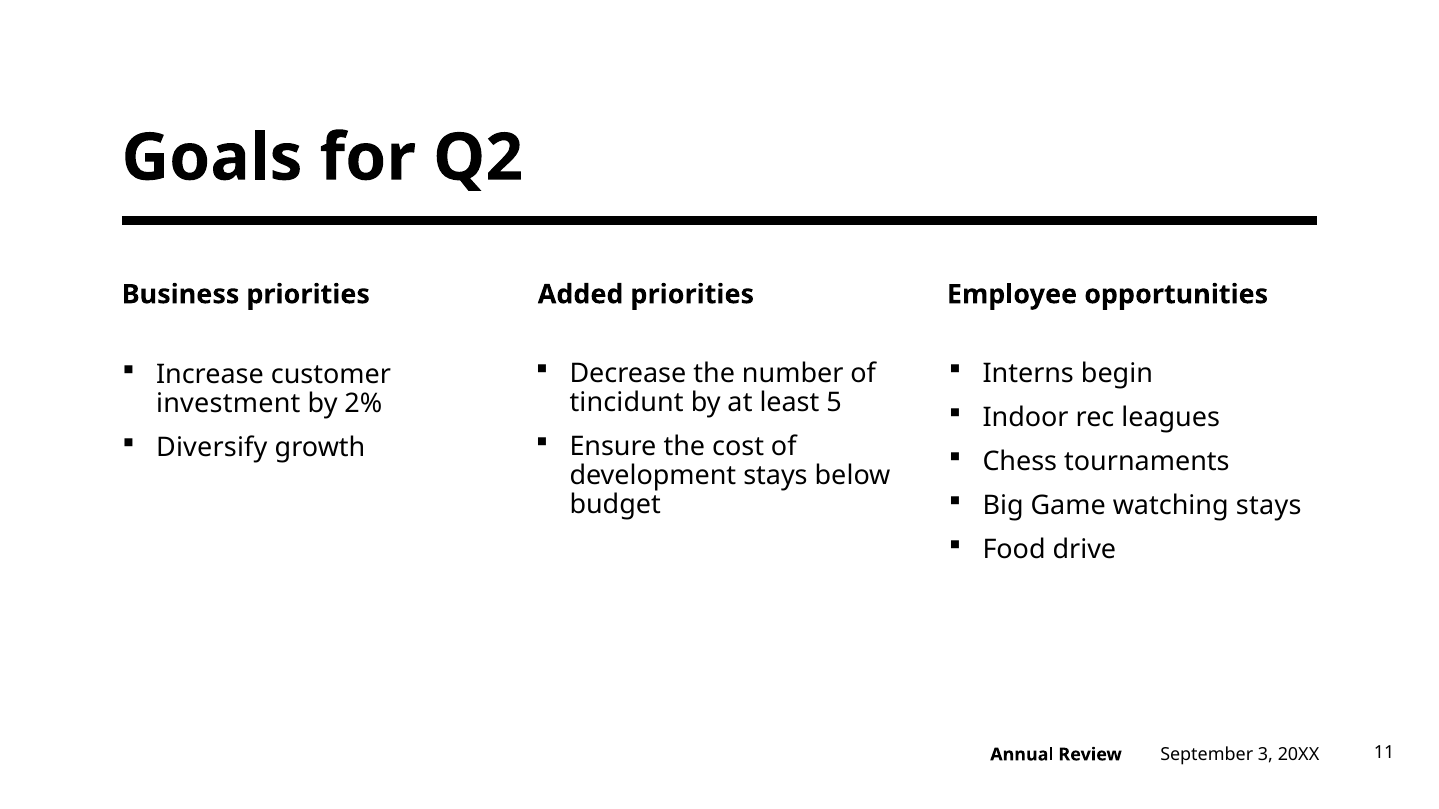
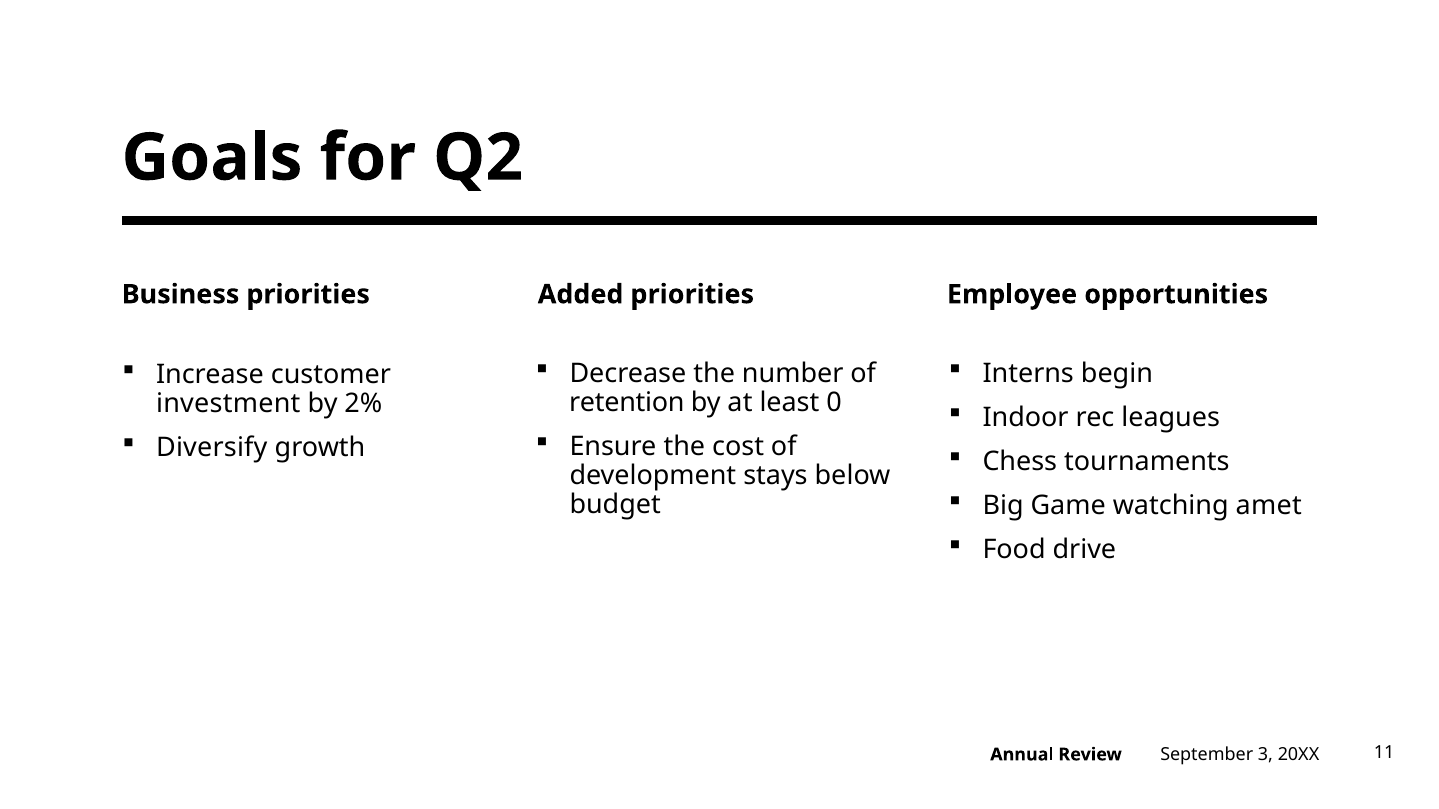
tincidunt: tincidunt -> retention (627, 403)
5: 5 -> 0 (834, 403)
watching stays: stays -> amet (1269, 506)
